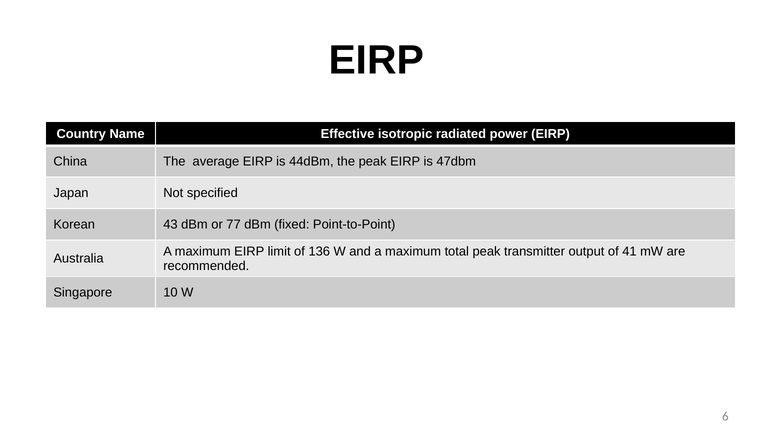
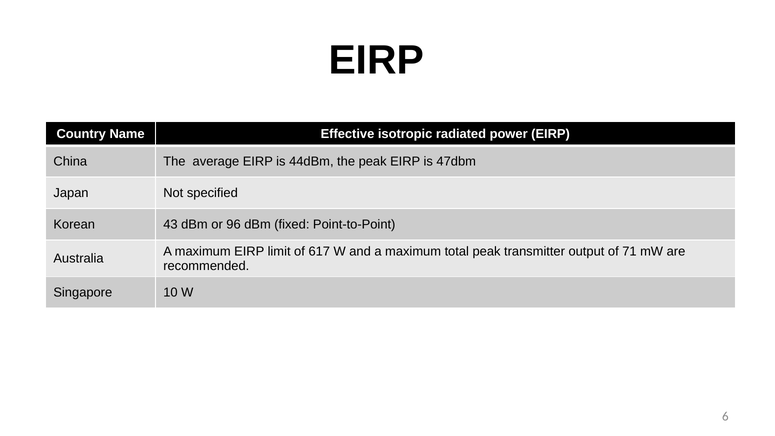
77: 77 -> 96 (234, 225)
136: 136 -> 617 (319, 251)
41: 41 -> 71 (629, 251)
